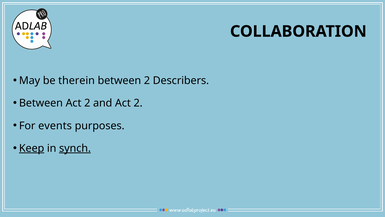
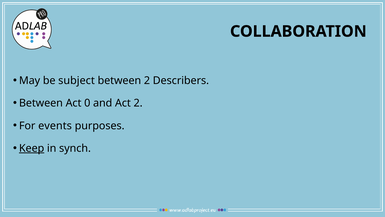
therein: therein -> subject (77, 80)
Between Act 2: 2 -> 0 (87, 103)
synch underline: present -> none (75, 148)
